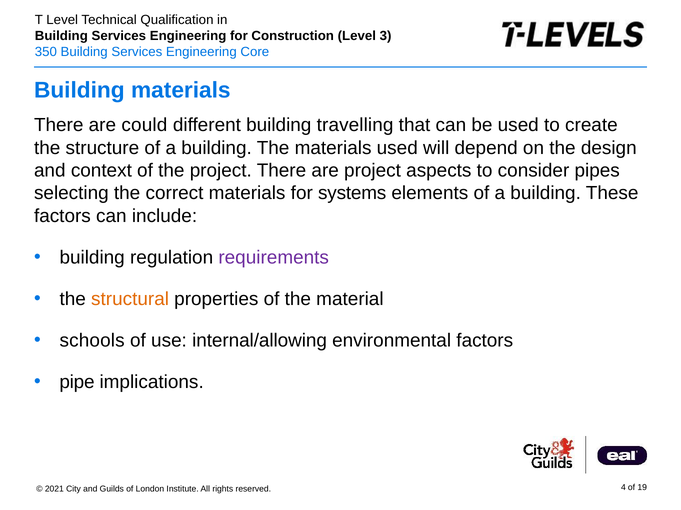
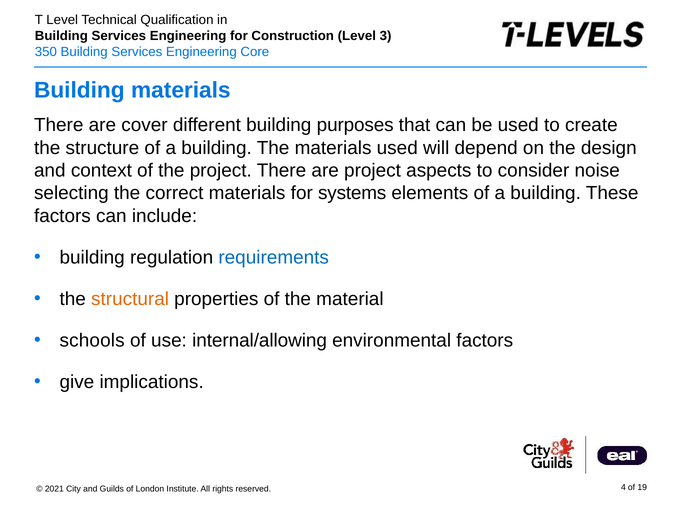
could: could -> cover (144, 125)
travelling: travelling -> purposes (355, 125)
pipes: pipes -> noise (597, 171)
requirements colour: purple -> blue (274, 258)
pipe: pipe -> give (77, 383)
